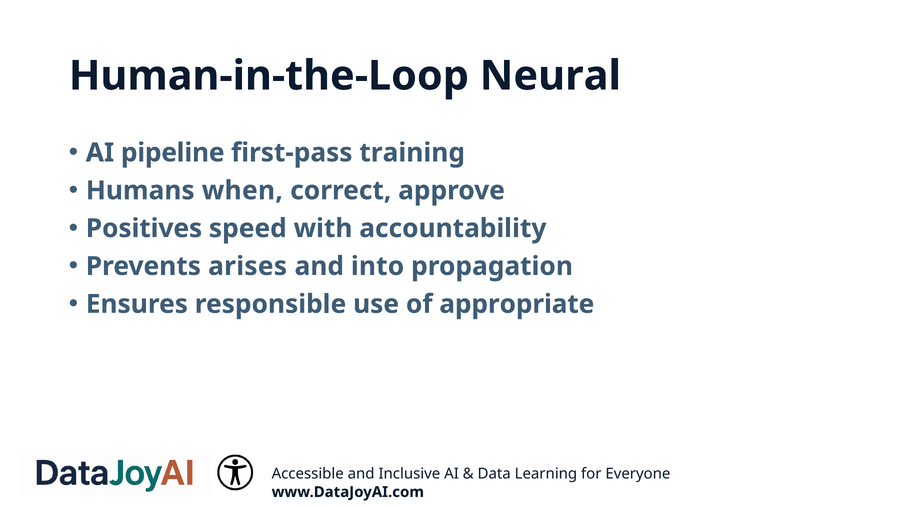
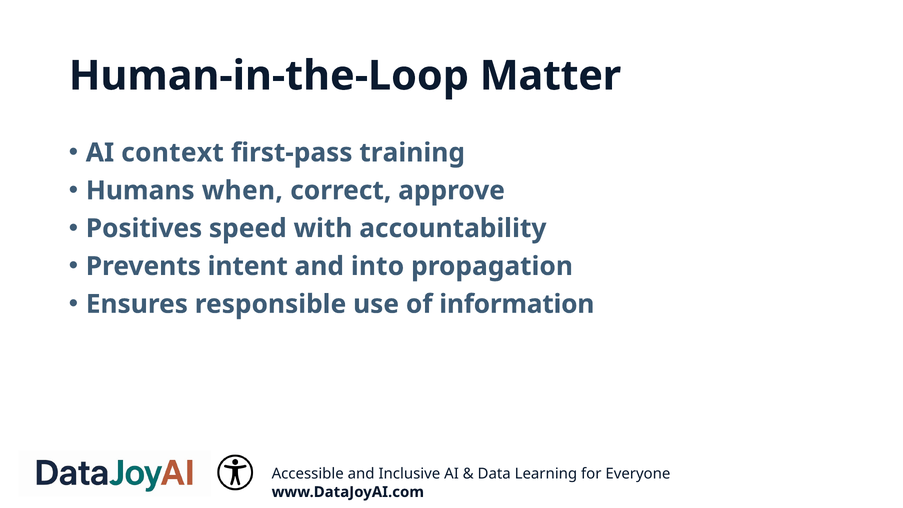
Neural: Neural -> Matter (550, 76)
pipeline: pipeline -> context (172, 153)
arises: arises -> intent (248, 266)
appropriate: appropriate -> information (517, 304)
